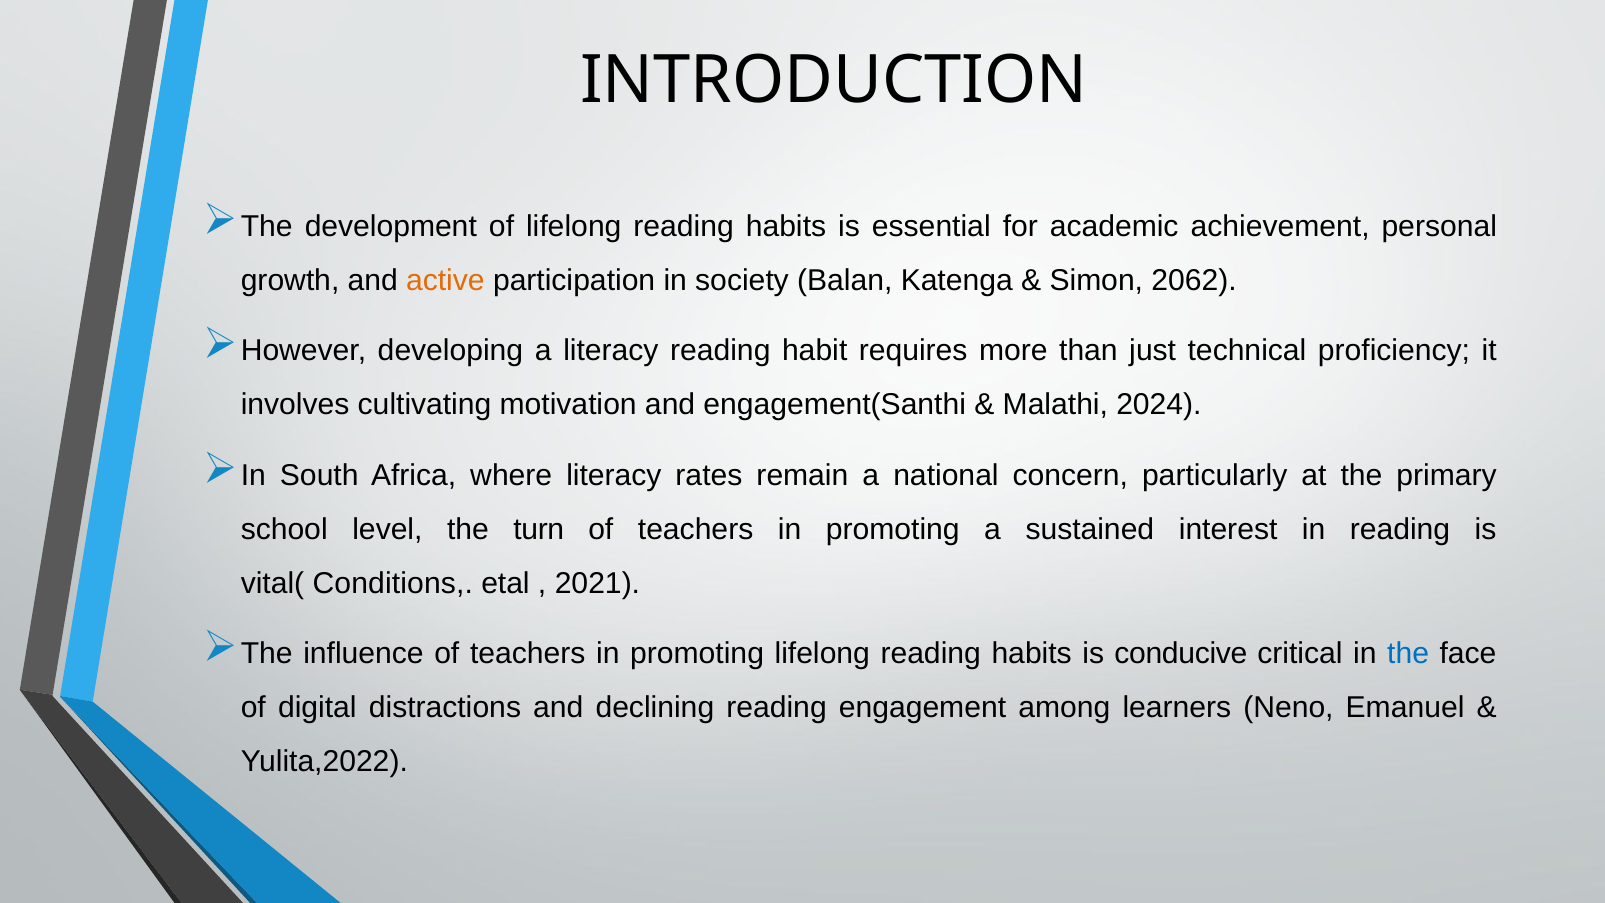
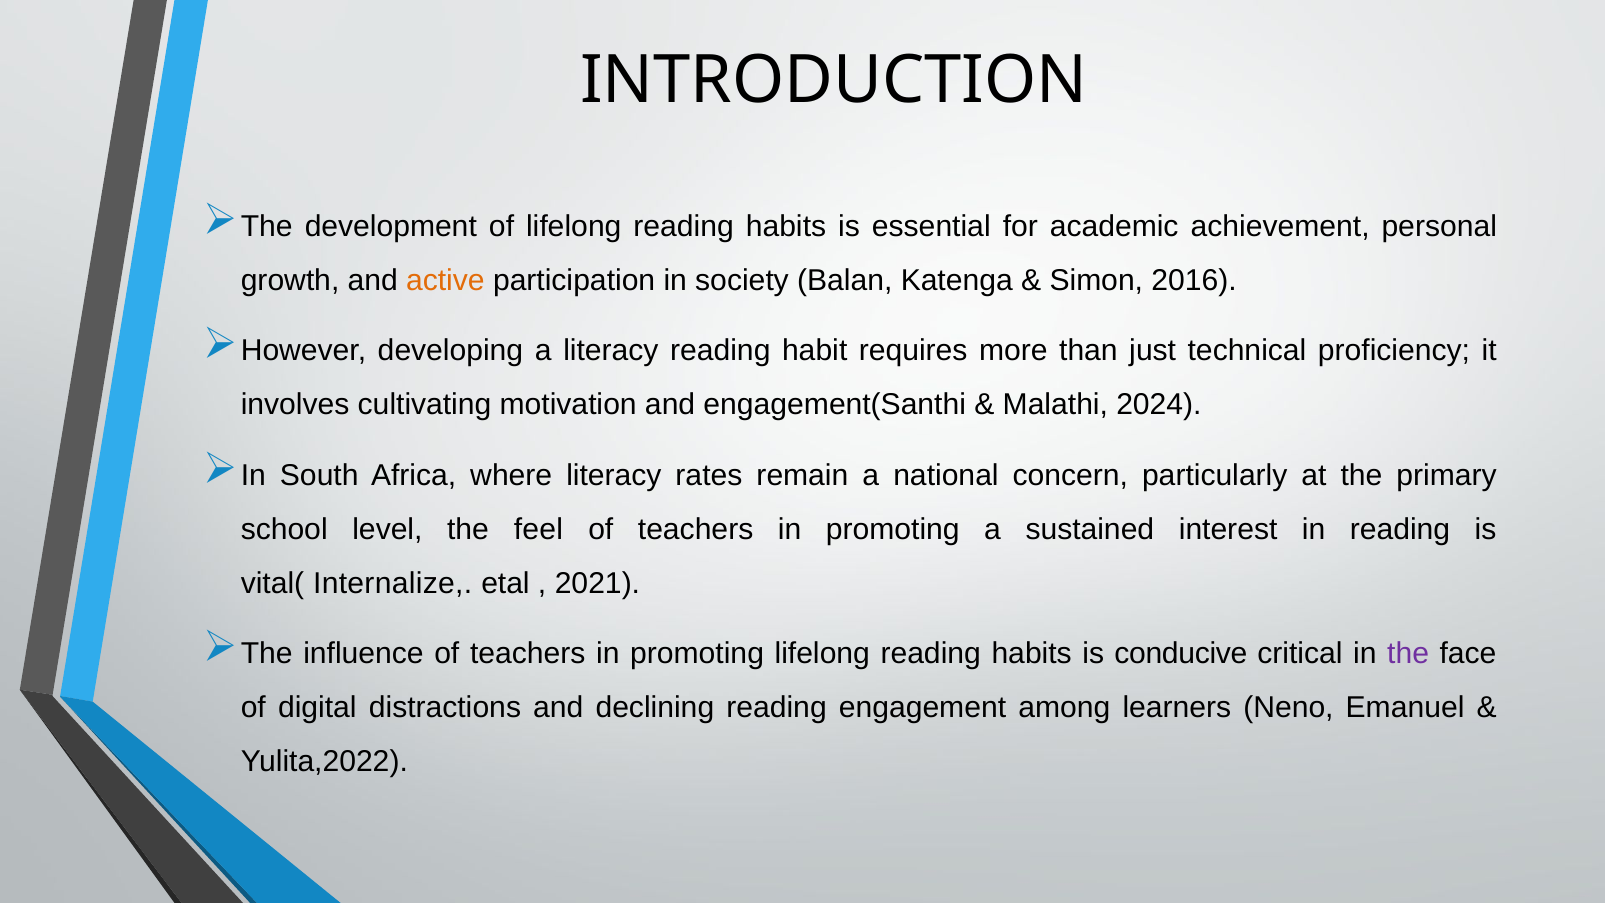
2062: 2062 -> 2016 (1194, 280)
turn: turn -> feel (538, 529)
Conditions: Conditions -> Internalize (393, 583)
the colour: blue -> purple (1408, 654)
